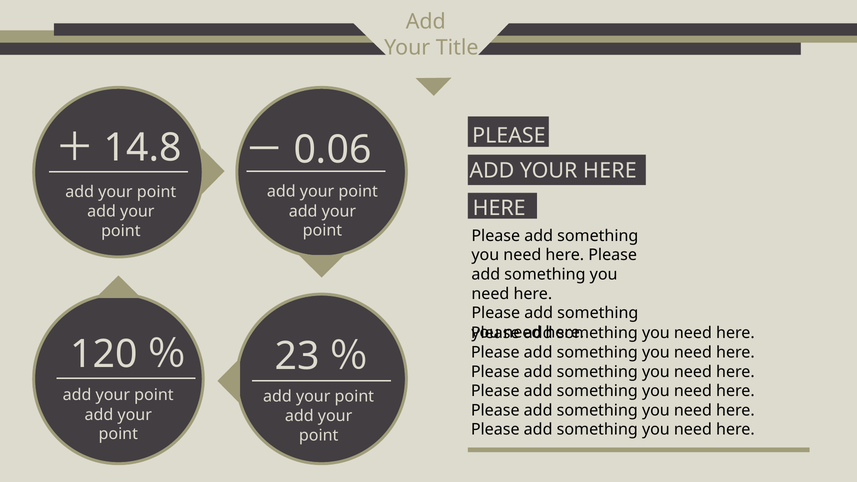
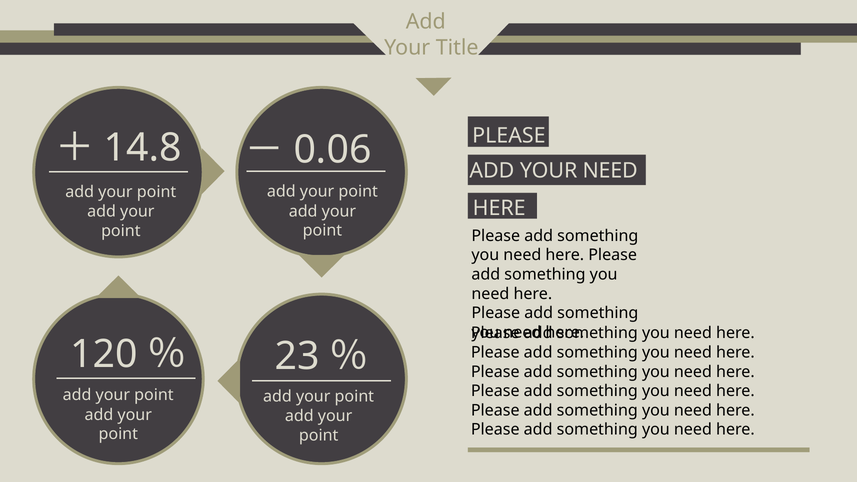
YOUR HERE: HERE -> NEED (610, 171)
